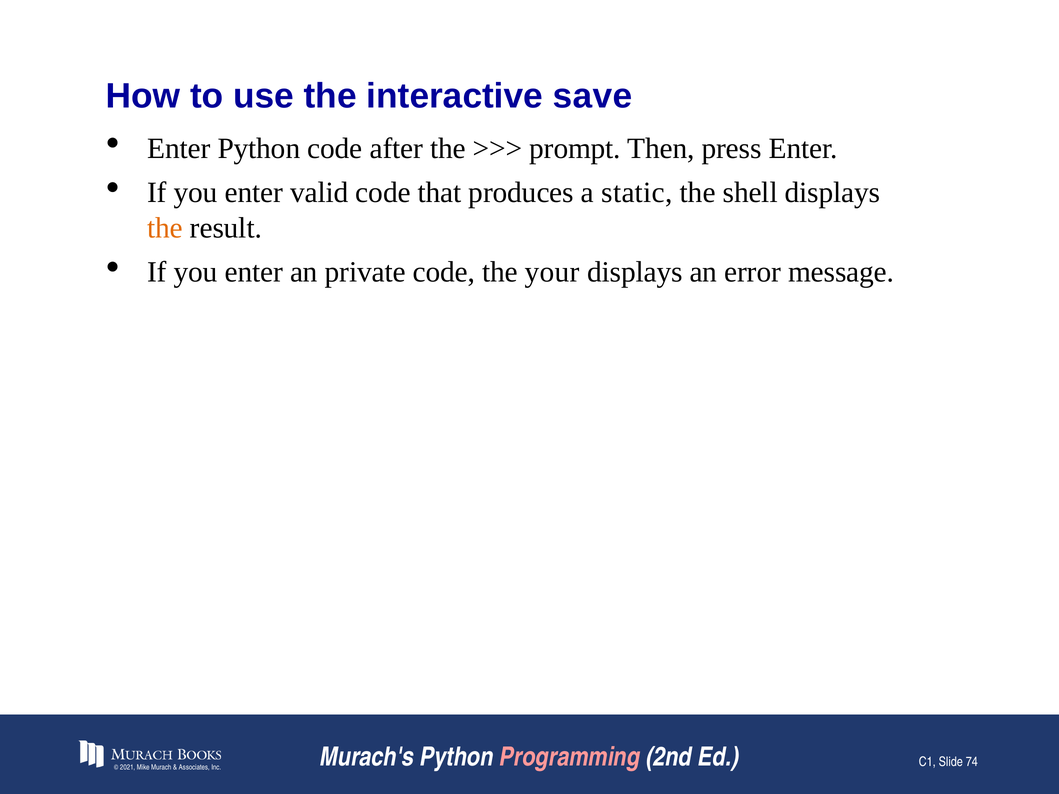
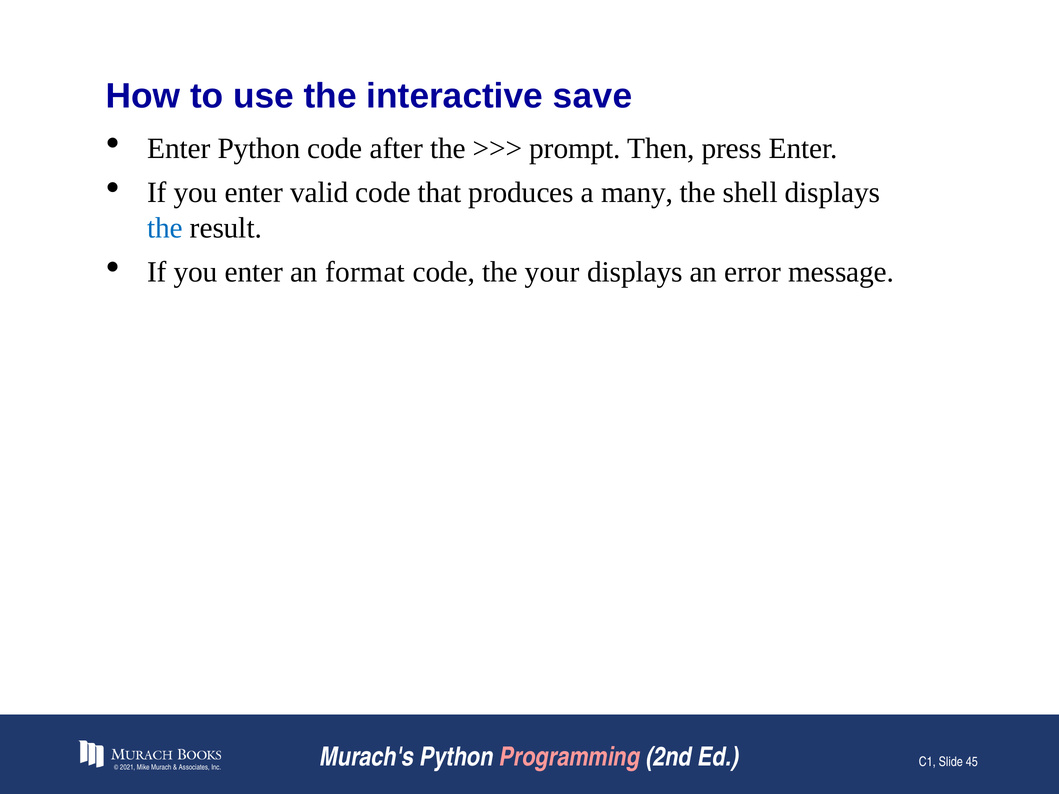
static: static -> many (637, 193)
the colour: orange -> blue (165, 228)
private: private -> format (365, 272)
74: 74 -> 45 (972, 762)
